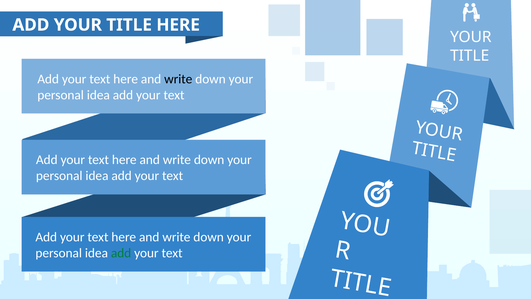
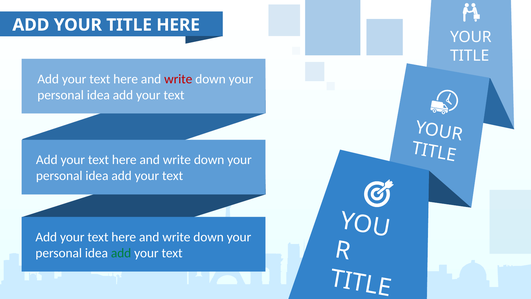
write colour: black -> red (178, 79)
